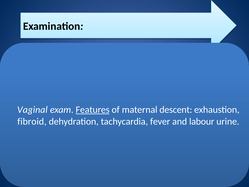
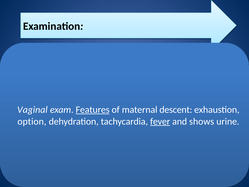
fibroid: fibroid -> option (32, 121)
fever underline: none -> present (160, 121)
labour: labour -> shows (202, 121)
